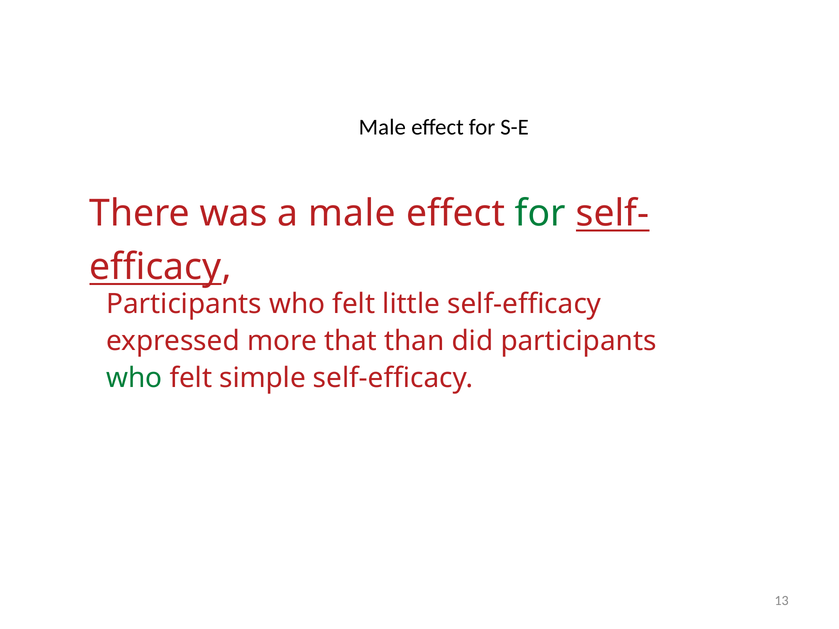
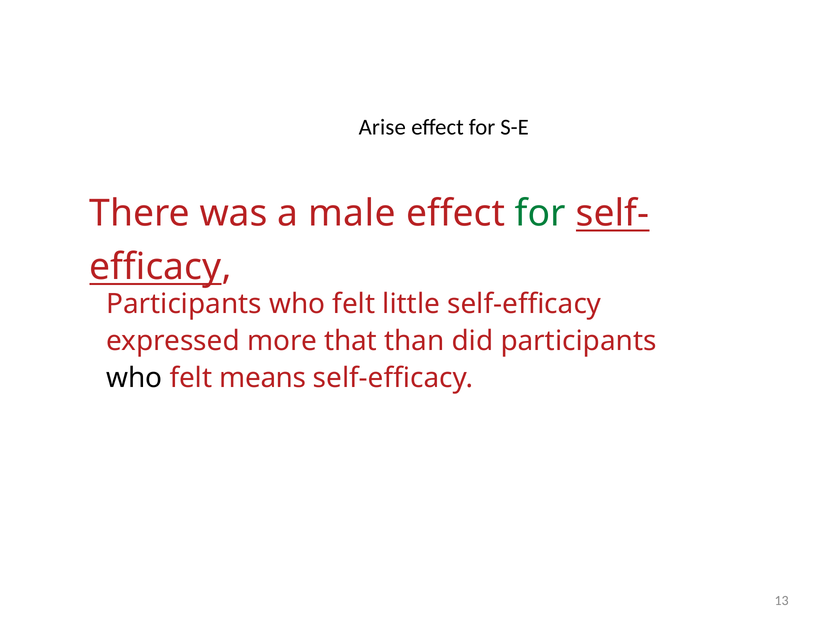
Male: Male -> Arise (382, 128)
who colour: green -> black (134, 378)
simple: simple -> means (263, 378)
